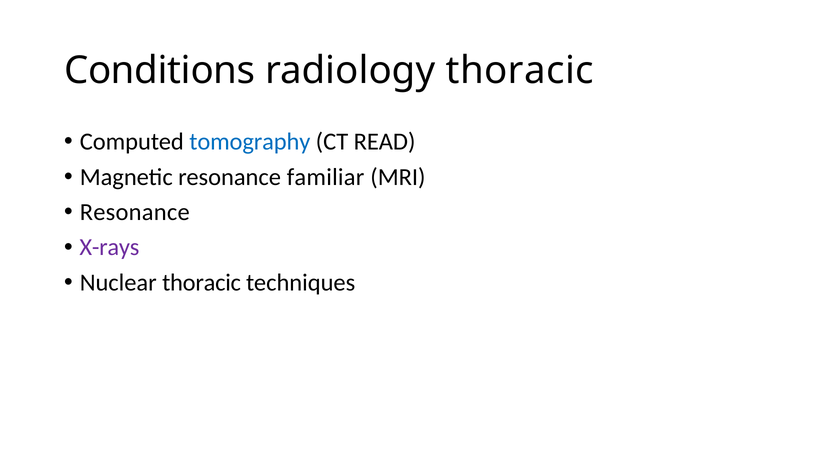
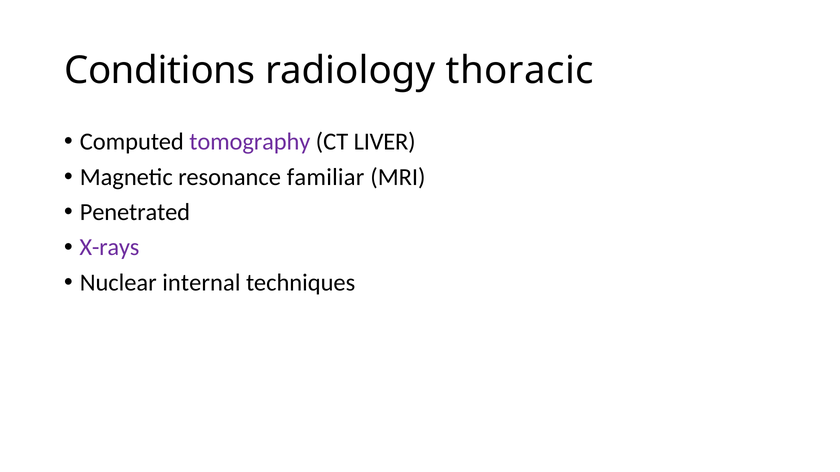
tomography colour: blue -> purple (250, 142)
READ: READ -> LIVER (385, 142)
Resonance: Resonance -> Penetrated (135, 212)
Nuclear thoracic: thoracic -> internal (201, 283)
